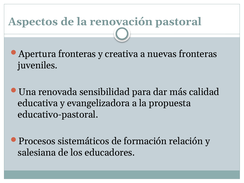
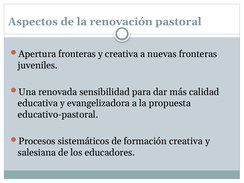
formación relación: relación -> creativa (186, 141)
